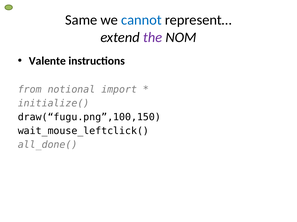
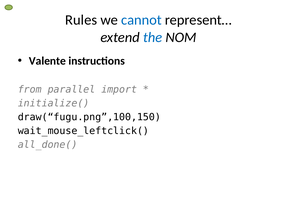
Same: Same -> Rules (81, 20)
the colour: purple -> blue (153, 37)
notional: notional -> parallel (71, 90)
